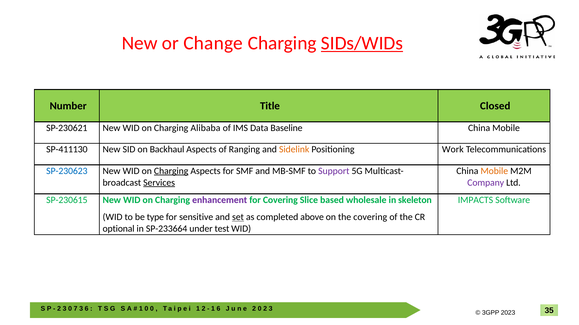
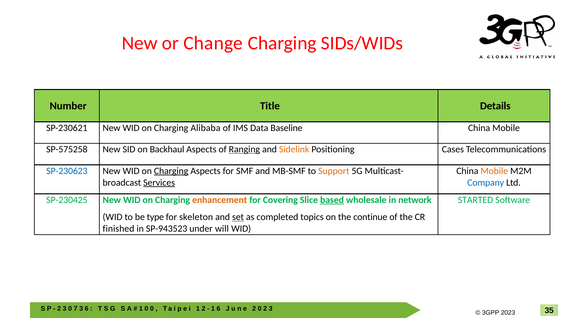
SIDs/WIDs underline: present -> none (362, 43)
Closed: Closed -> Details (495, 106)
SP-411130: SP-411130 -> SP-575258 (67, 150)
Ranging underline: none -> present (244, 150)
Work: Work -> Cases (453, 150)
Support colour: purple -> orange (334, 171)
Company colour: purple -> blue (486, 183)
SP-230615: SP-230615 -> SP-230425 (67, 200)
enhancement colour: purple -> orange (220, 200)
based underline: none -> present (332, 200)
skeleton: skeleton -> network (415, 200)
IMPACTS: IMPACTS -> STARTED (475, 200)
sensitive: sensitive -> skeleton (196, 217)
above: above -> topics (312, 217)
the covering: covering -> continue (370, 217)
optional: optional -> finished (118, 229)
SP-233664: SP-233664 -> SP-943523 (167, 229)
test: test -> will (222, 229)
